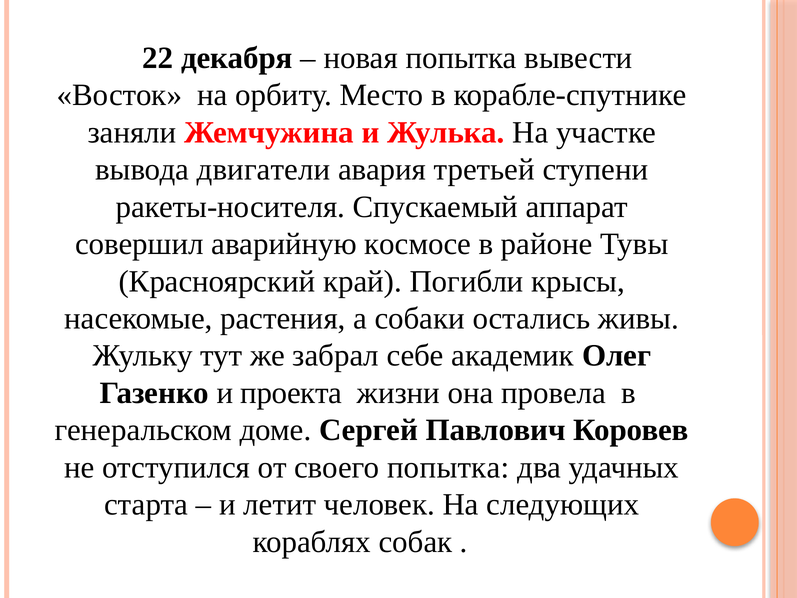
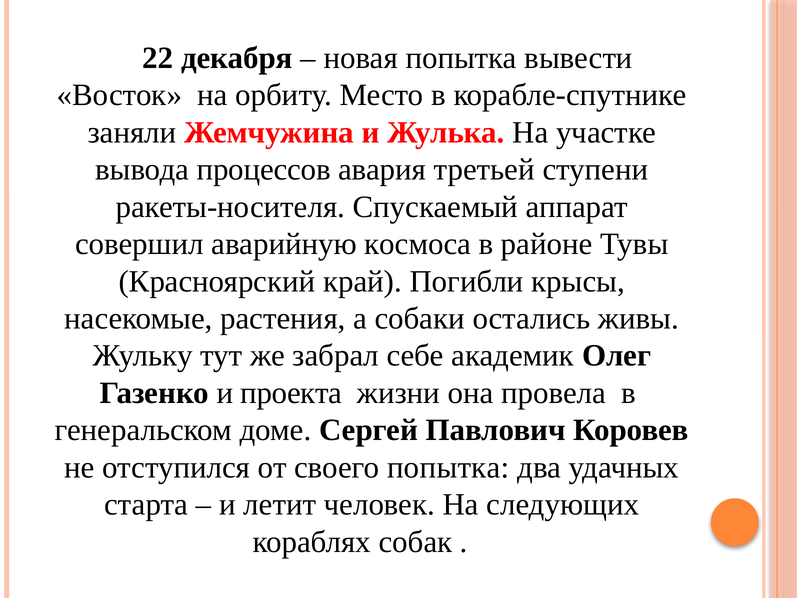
двигатели: двигатели -> процессов (264, 170)
космосе: космосе -> космоса (418, 244)
